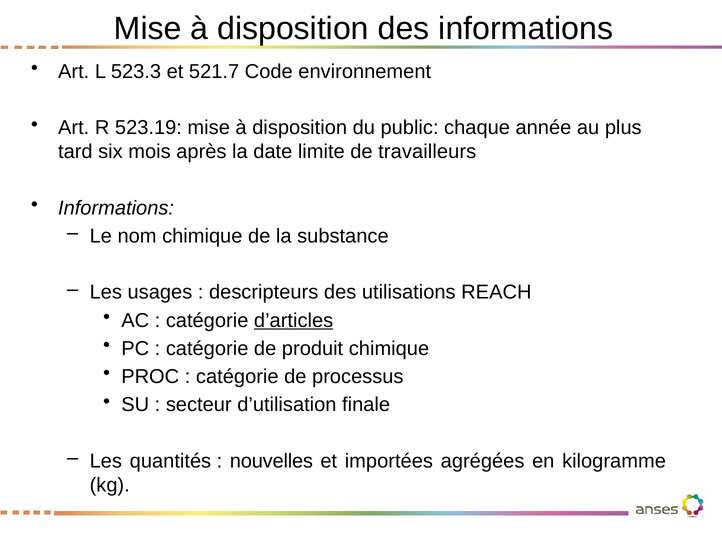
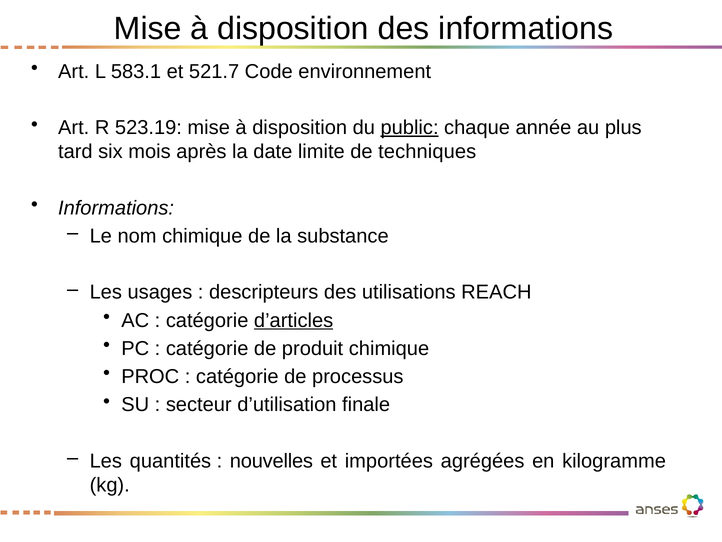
523.3: 523.3 -> 583.1 (136, 71)
public underline: none -> present (410, 128)
travailleurs: travailleurs -> techniques (427, 152)
